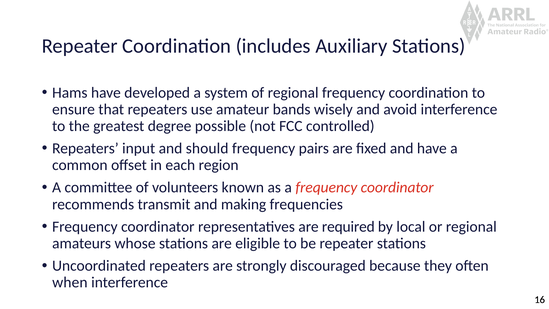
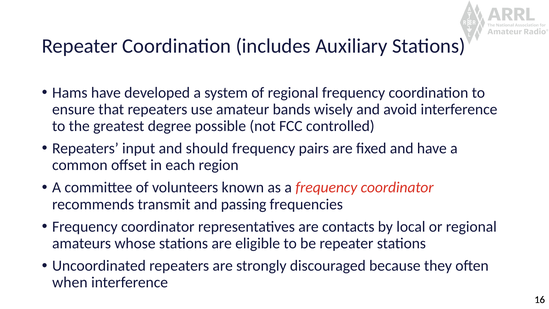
making: making -> passing (244, 204)
required: required -> contacts (348, 227)
